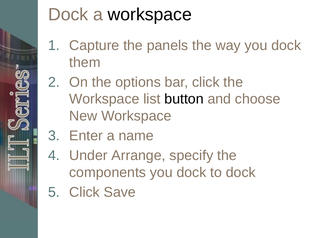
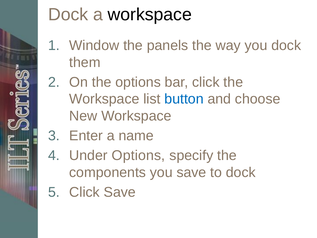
Capture: Capture -> Window (94, 45)
button colour: black -> blue (184, 99)
Under Arrange: Arrange -> Options (138, 155)
components you dock: dock -> save (191, 172)
